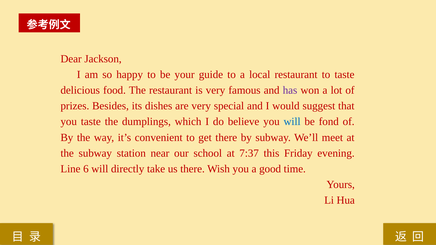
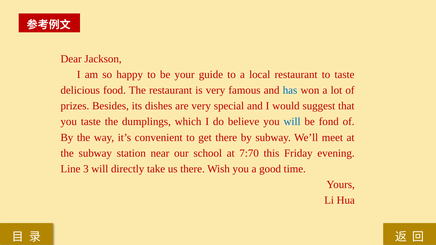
has colour: purple -> blue (290, 90)
7:37: 7:37 -> 7:70 (249, 153)
6: 6 -> 3 (86, 169)
